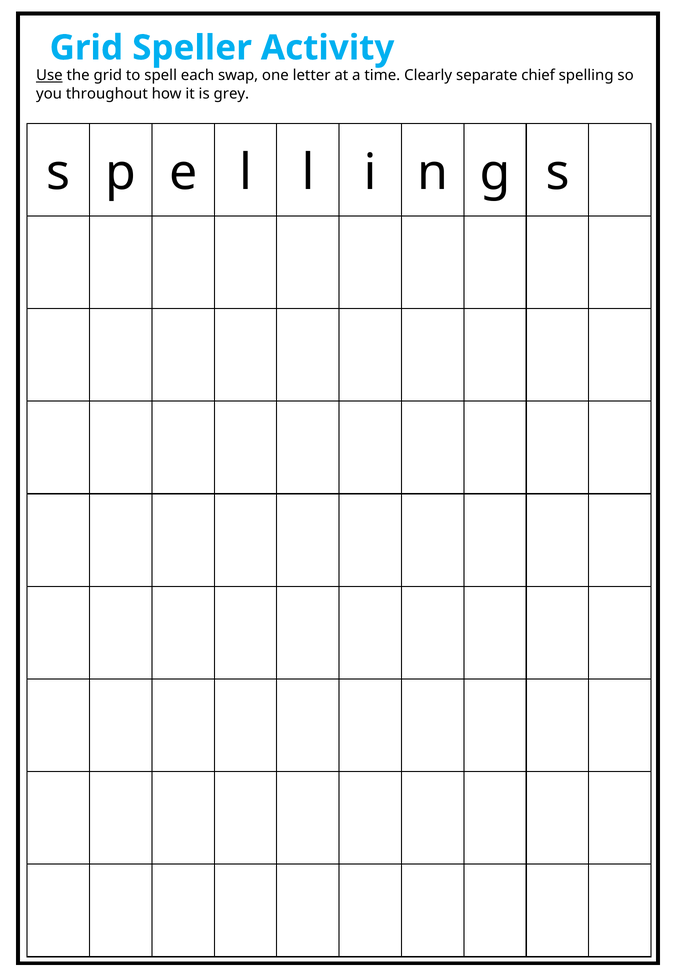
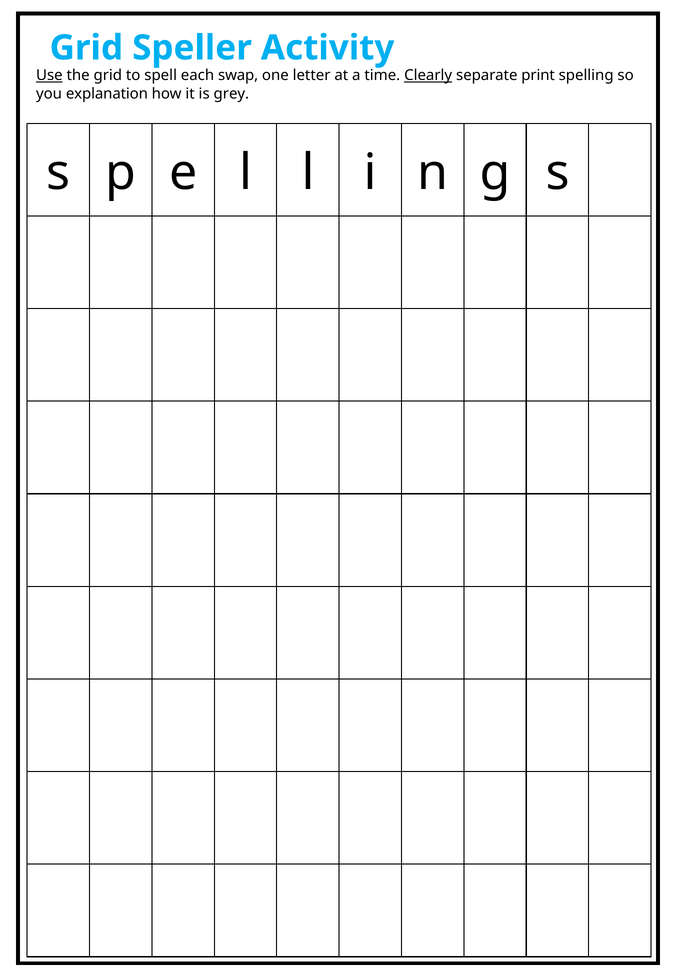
Clearly underline: none -> present (428, 75)
chief: chief -> print (538, 75)
throughout: throughout -> explanation (107, 94)
